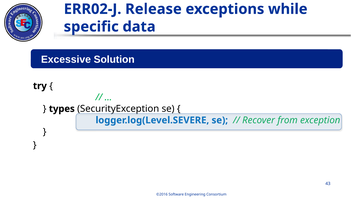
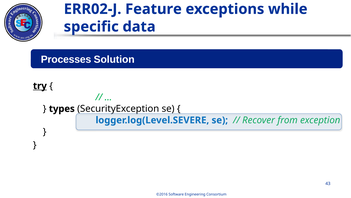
Release: Release -> Feature (153, 9)
Excessive: Excessive -> Processes (66, 59)
try underline: none -> present (40, 86)
